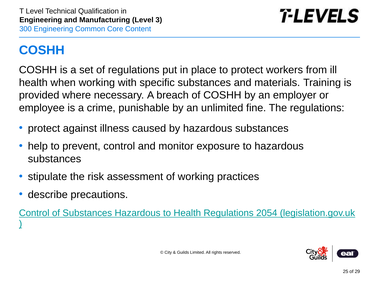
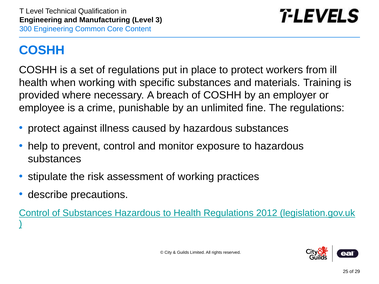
2054: 2054 -> 2012 (267, 213)
